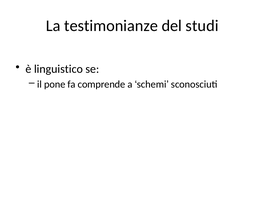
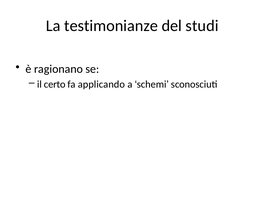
linguistico: linguistico -> ragionano (58, 69)
pone: pone -> certo (55, 84)
comprende: comprende -> applicando (101, 84)
